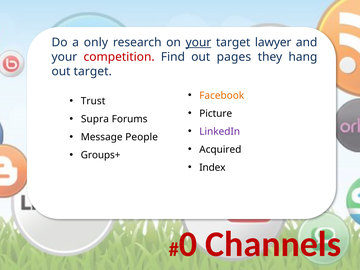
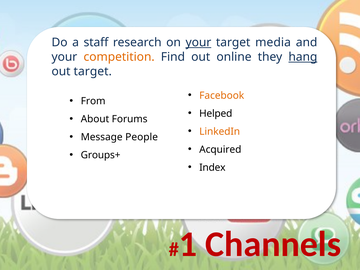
only: only -> staff (96, 43)
lawyer: lawyer -> media (273, 43)
competition colour: red -> orange (119, 57)
pages: pages -> online (234, 57)
hang underline: none -> present (303, 57)
Trust: Trust -> From (93, 101)
Picture: Picture -> Helped (216, 113)
Supra: Supra -> About (95, 119)
LinkedIn colour: purple -> orange (220, 131)
0: 0 -> 1 (188, 244)
